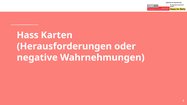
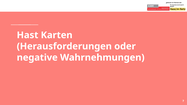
Hass: Hass -> Hast (28, 35)
